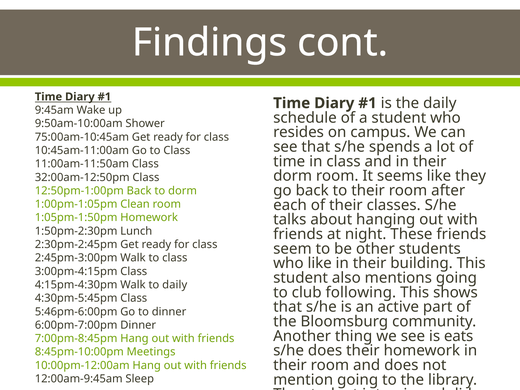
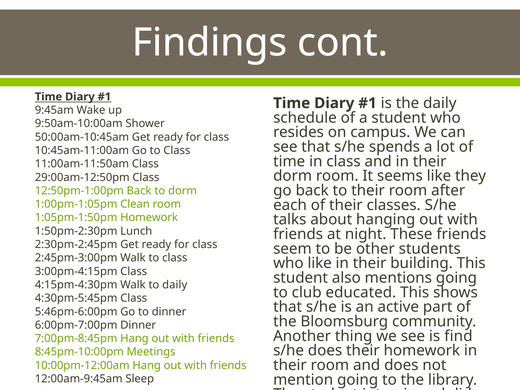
75:00am-10:45am: 75:00am-10:45am -> 50:00am-10:45am (82, 137)
32:00am-12:50pm: 32:00am-12:50pm -> 29:00am-12:50pm (82, 177)
following: following -> educated (361, 292)
eats: eats -> find (458, 336)
